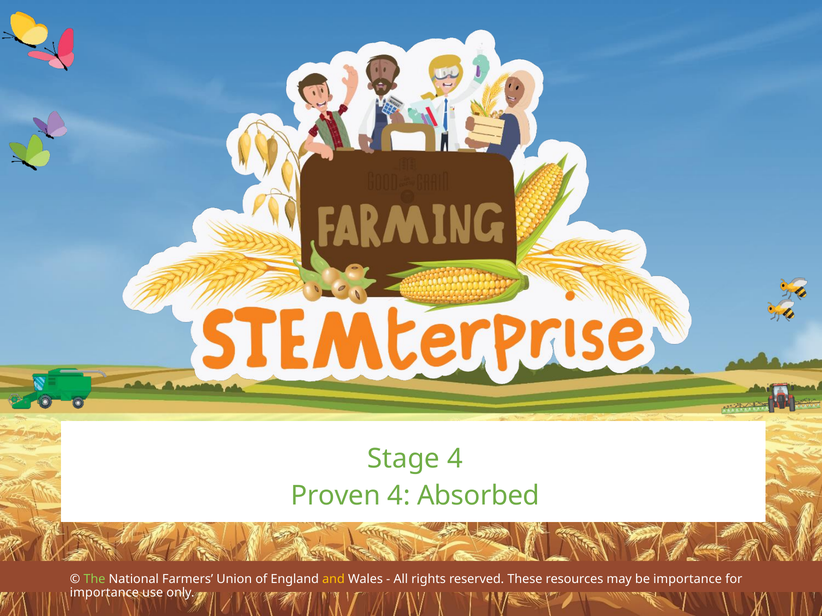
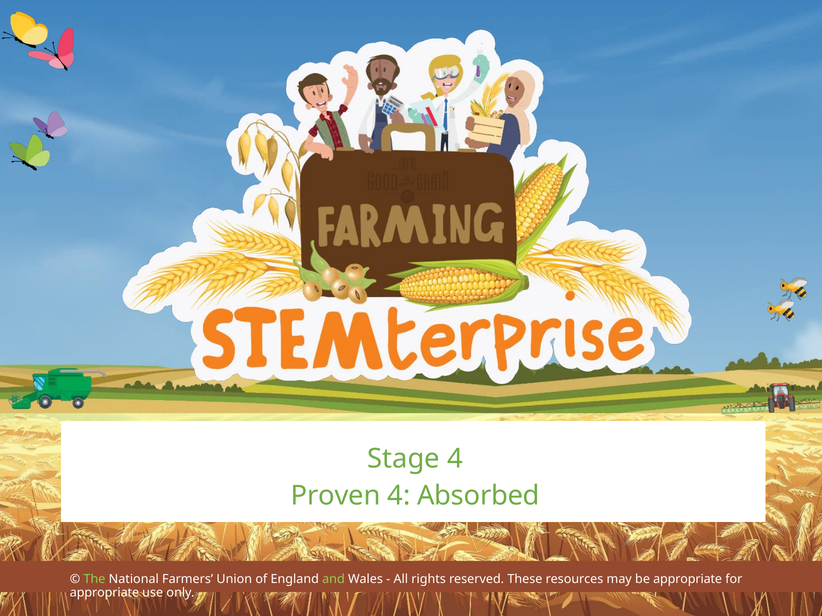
and colour: yellow -> light green (333, 580)
be importance: importance -> appropriate (688, 580)
importance: importance -> appropriate (104, 593)
